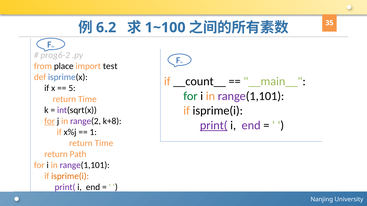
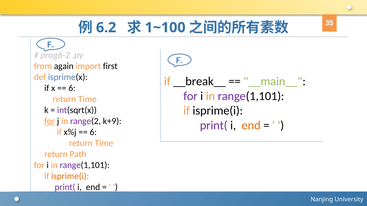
place: place -> again (64, 66)
test: test -> first (110, 66)
__count__: __count__ -> __break__ (200, 82)
5: 5 -> 6 (72, 88)
for colour: green -> purple (190, 96)
k+8: k+8 -> k+9 (112, 121)
print( underline: present -> none (214, 126)
end colour: purple -> orange (251, 126)
1: 1 -> 6 (93, 132)
